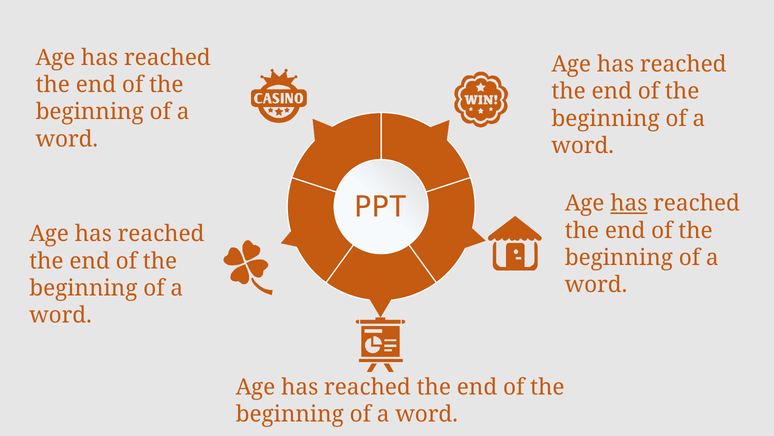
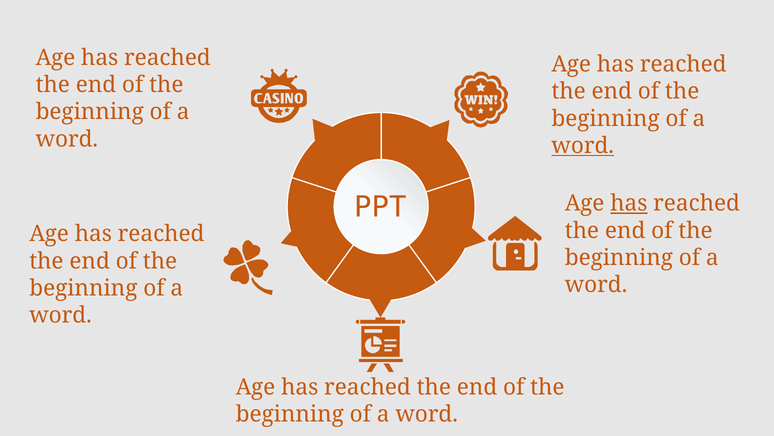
word underline: none -> present (583, 146)
